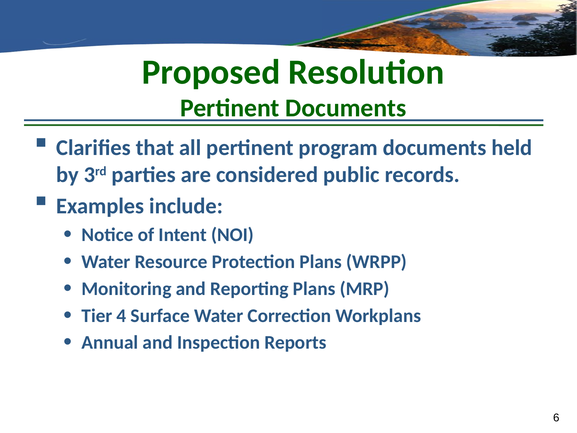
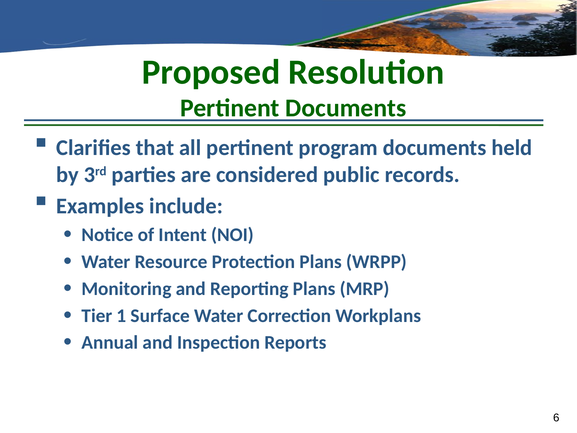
4: 4 -> 1 (121, 316)
